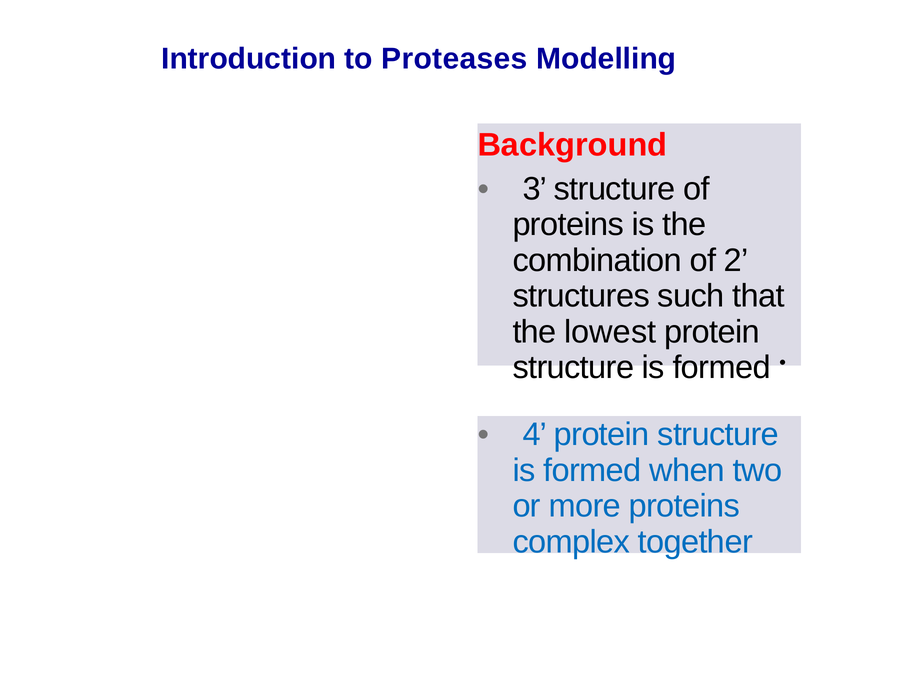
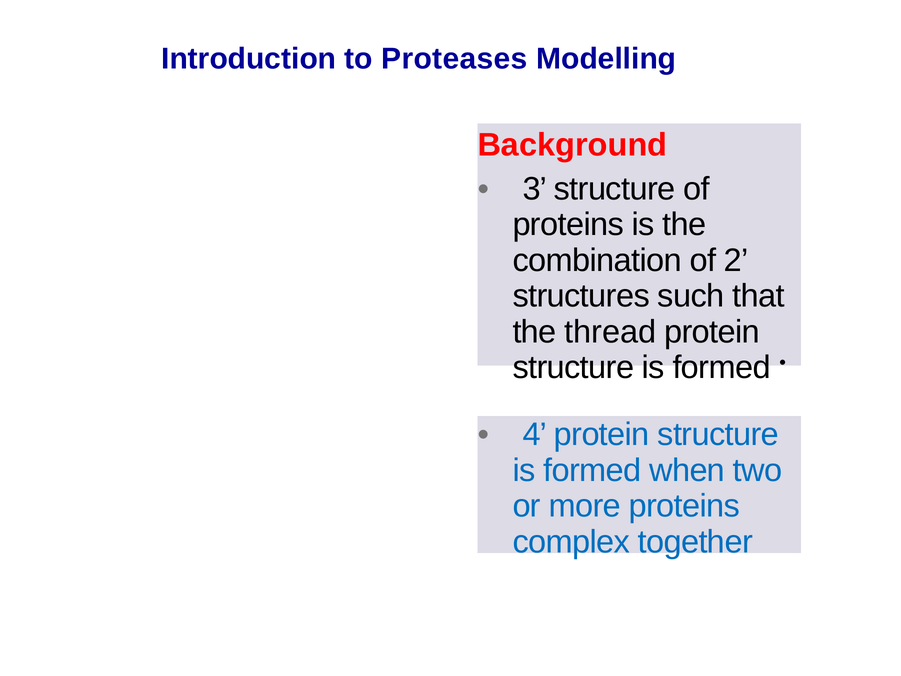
lowest: lowest -> thread (610, 332)
